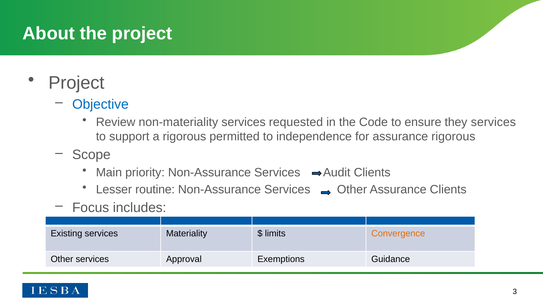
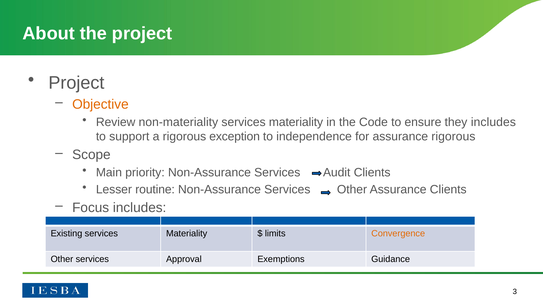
Objective colour: blue -> orange (100, 104)
requested: requested -> materiality (296, 122)
they services: services -> includes (493, 122)
permitted: permitted -> exception (235, 136)
